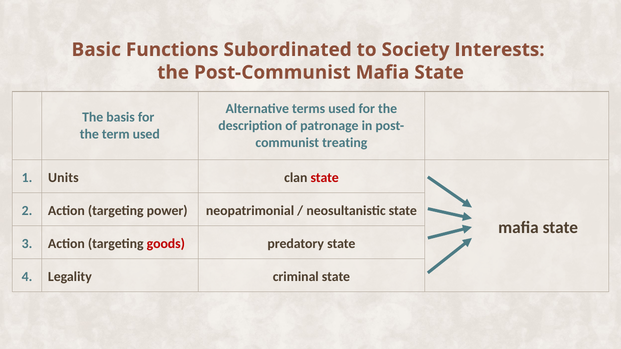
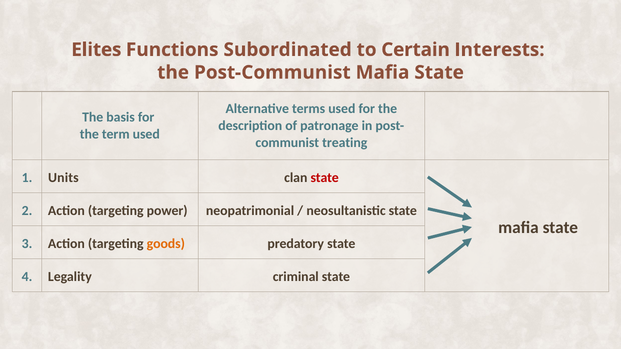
Basic: Basic -> Elites (96, 50)
Society: Society -> Certain (416, 50)
goods colour: red -> orange (166, 244)
